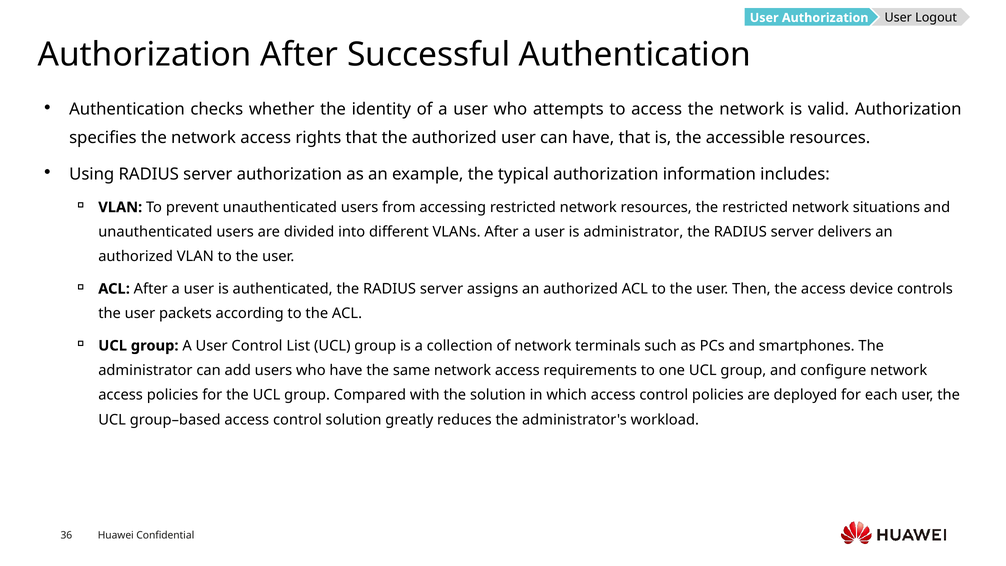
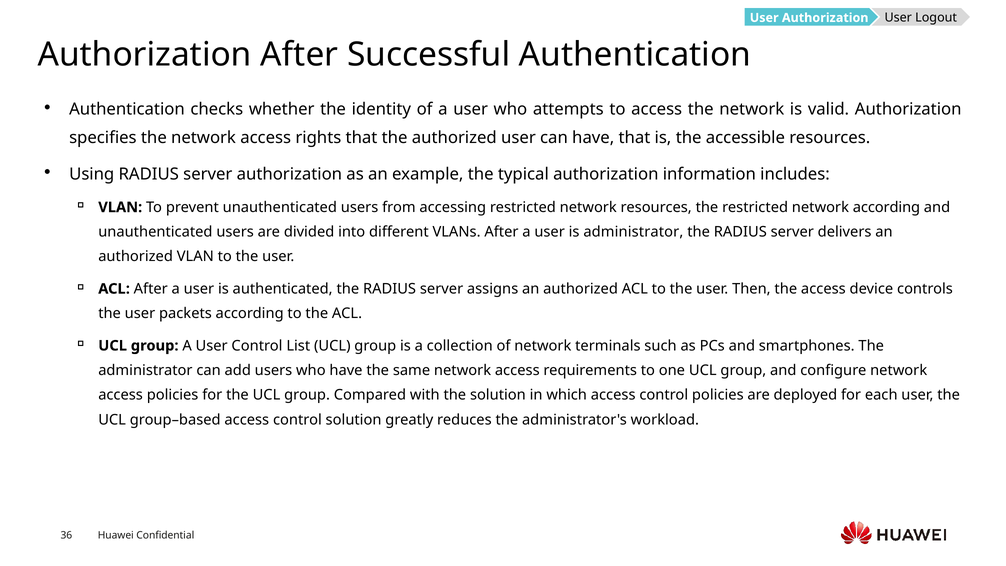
network situations: situations -> according (886, 207)
